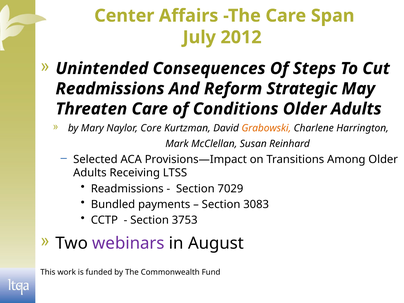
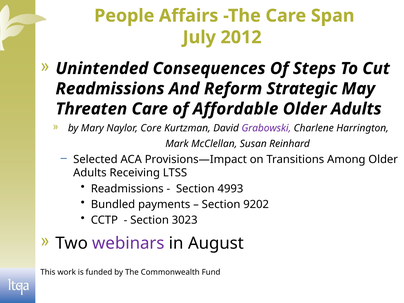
Center: Center -> People (124, 16)
Conditions: Conditions -> Affordable (236, 109)
Grabowski colour: orange -> purple (266, 128)
7029: 7029 -> 4993 (230, 189)
3083: 3083 -> 9202 (256, 204)
3753: 3753 -> 3023 (185, 220)
